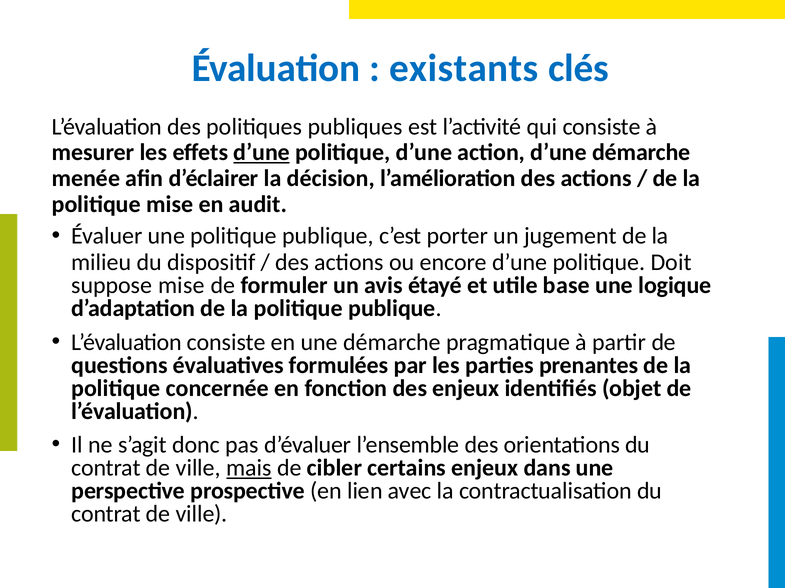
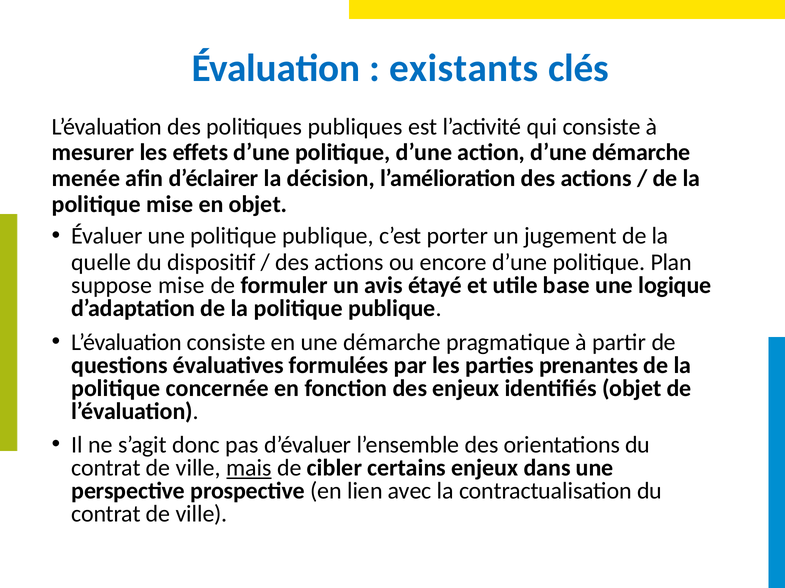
d’une underline: present -> none (262, 153)
en audit: audit -> objet (258, 204)
milieu: milieu -> quelle (101, 262)
Doit: Doit -> Plan (671, 262)
